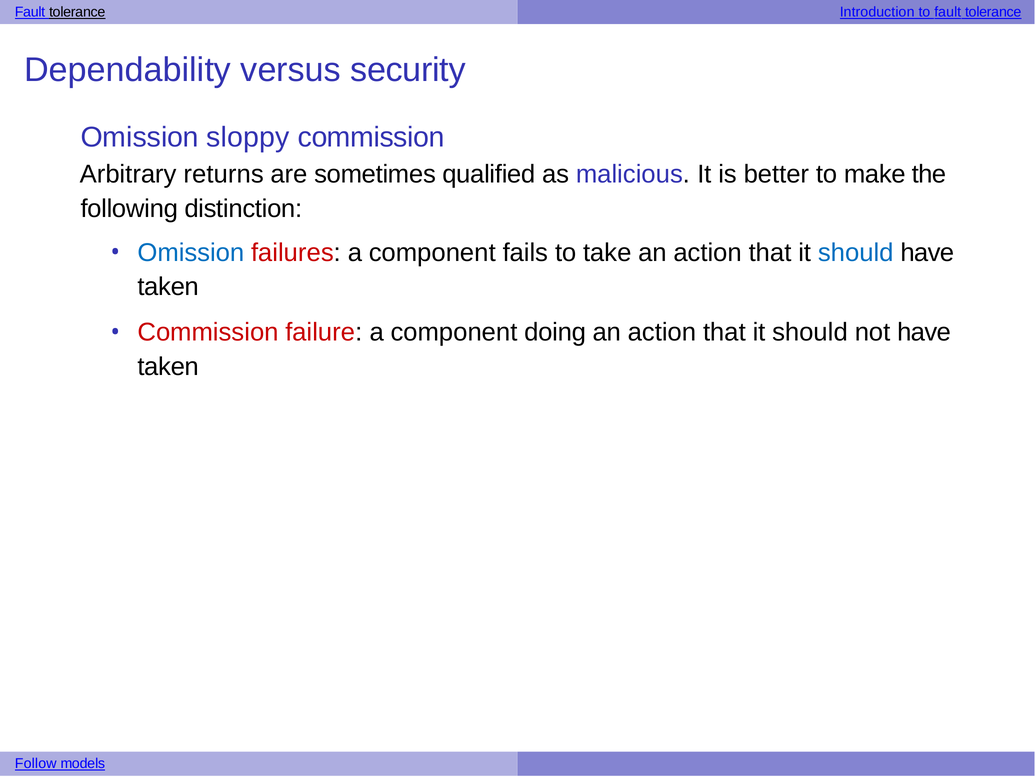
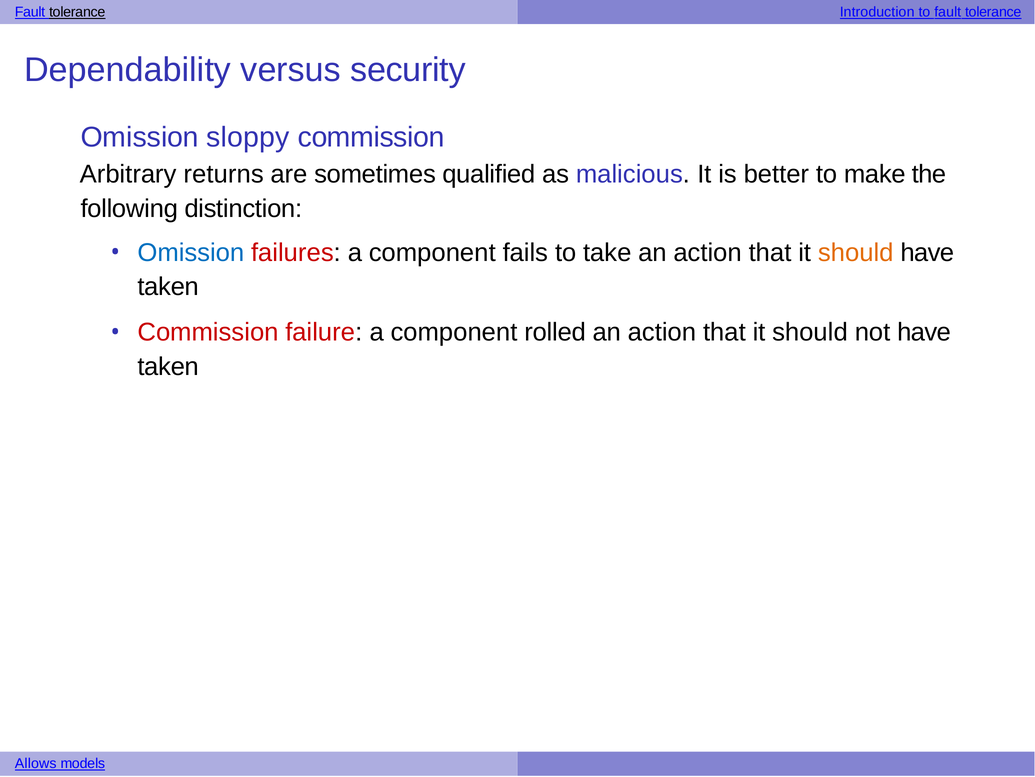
should colour: blue -> orange (856, 253)
doing: doing -> rolled (555, 332)
Follow: Follow -> Allows (36, 764)
